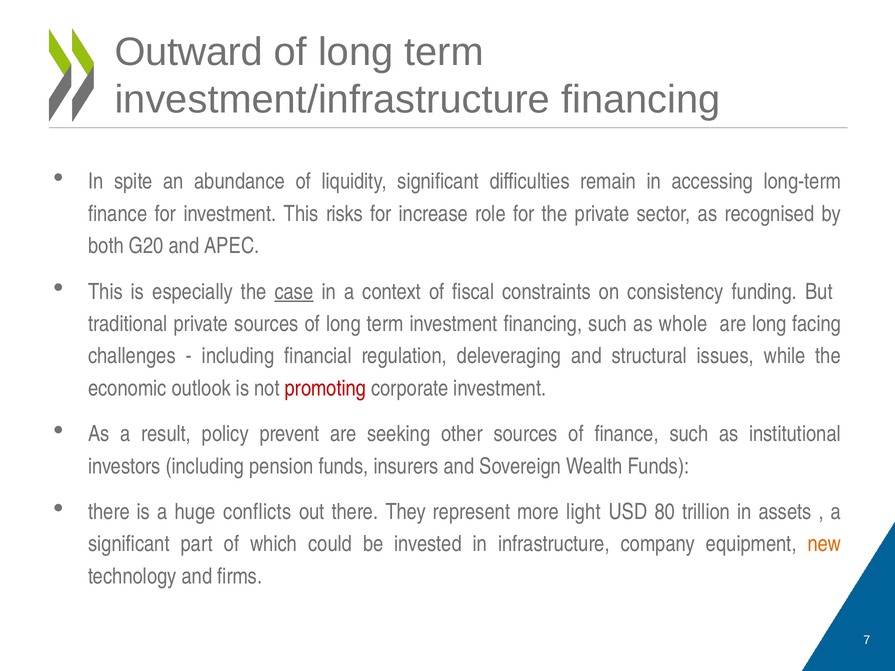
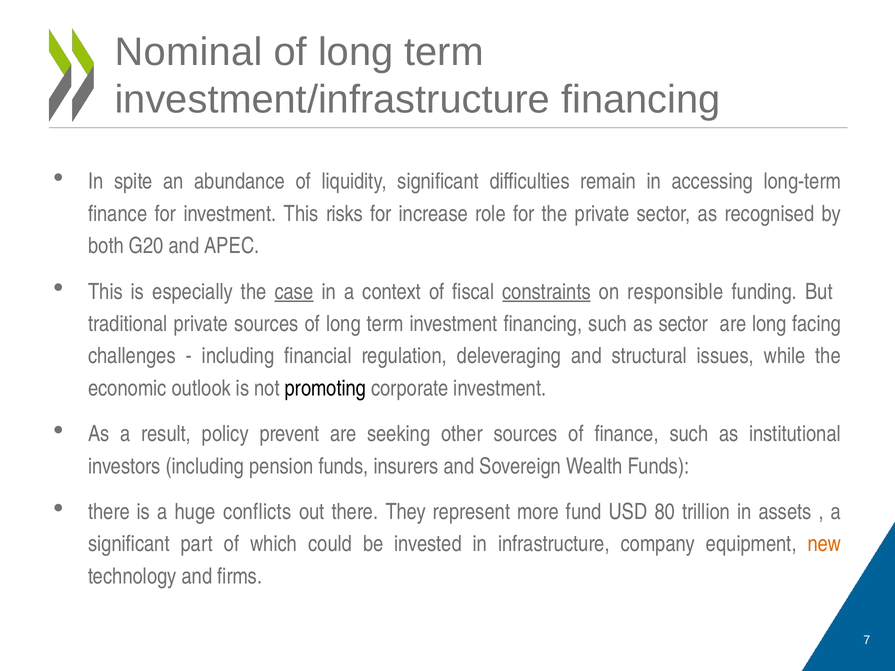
Outward: Outward -> Nominal (189, 52)
constraints underline: none -> present (547, 292)
consistency: consistency -> responsible (675, 292)
as whole: whole -> sector (683, 324)
promoting colour: red -> black (325, 388)
light: light -> fund (584, 512)
